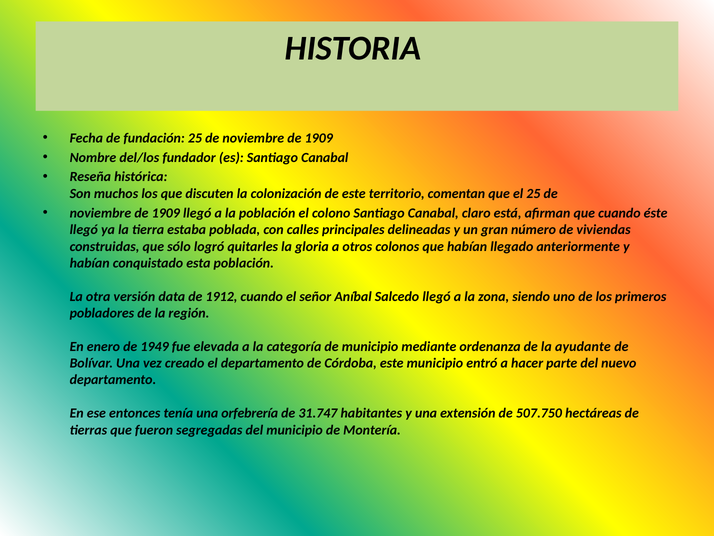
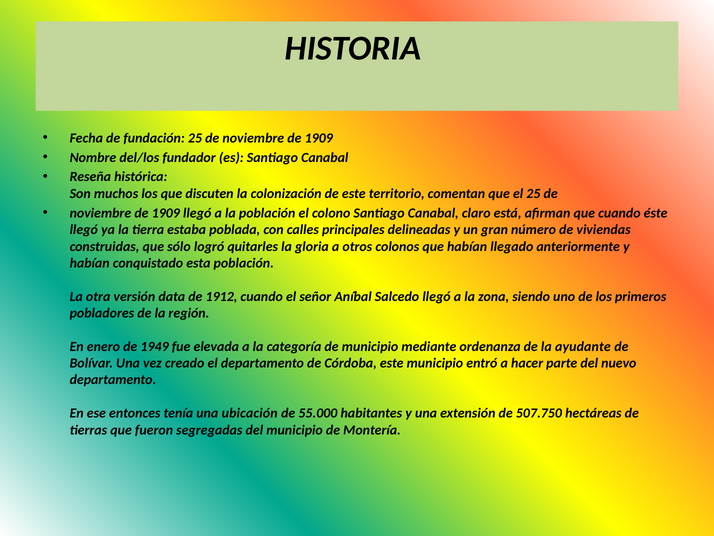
orfebrería: orfebrería -> ubicación (250, 413)
31.747: 31.747 -> 55.000 (318, 413)
